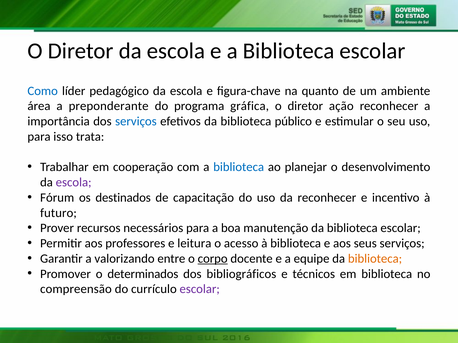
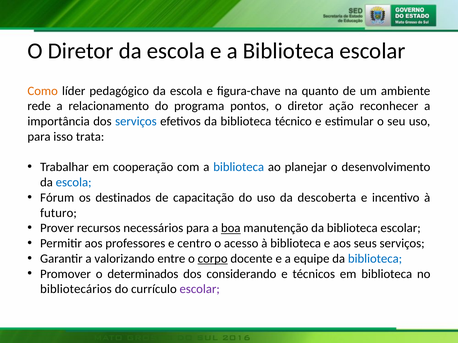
Como colour: blue -> orange (43, 91)
área: área -> rede (39, 106)
preponderante: preponderante -> relacionamento (109, 106)
gráfica: gráfica -> pontos (250, 106)
público: público -> técnico (293, 122)
escola colour: purple -> blue (74, 183)
da reconhecer: reconhecer -> descoberta (327, 198)
boa underline: none -> present (231, 228)
leitura: leitura -> centro (194, 244)
biblioteca colour: orange -> blue (375, 259)
bibliográficos: bibliográficos -> considerando (241, 274)
compreensão: compreensão -> bibliotecários (76, 290)
